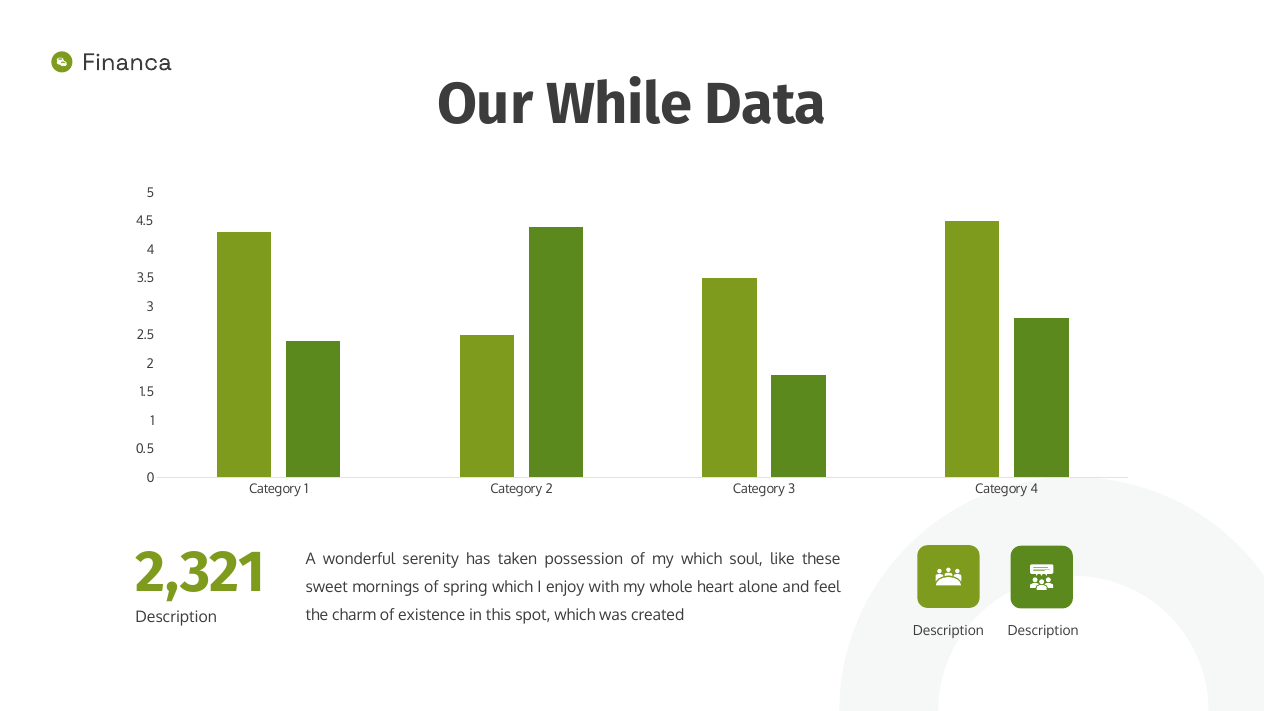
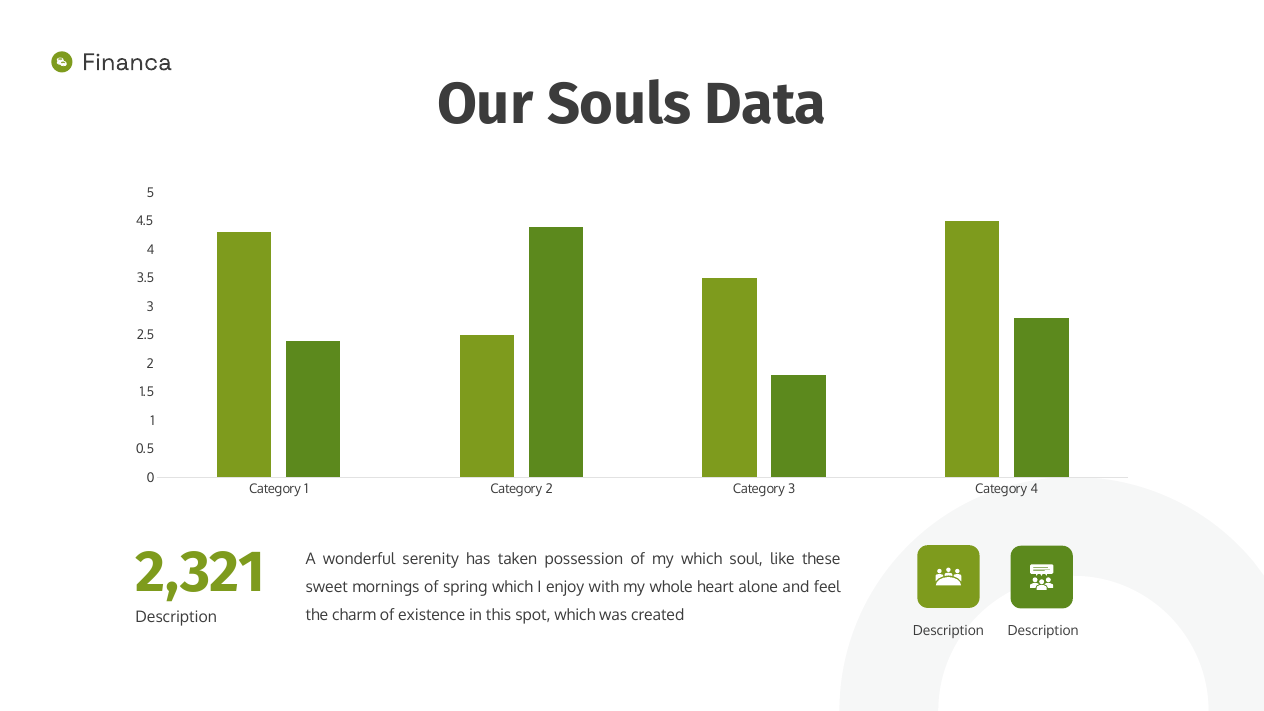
While: While -> Souls (619, 104)
